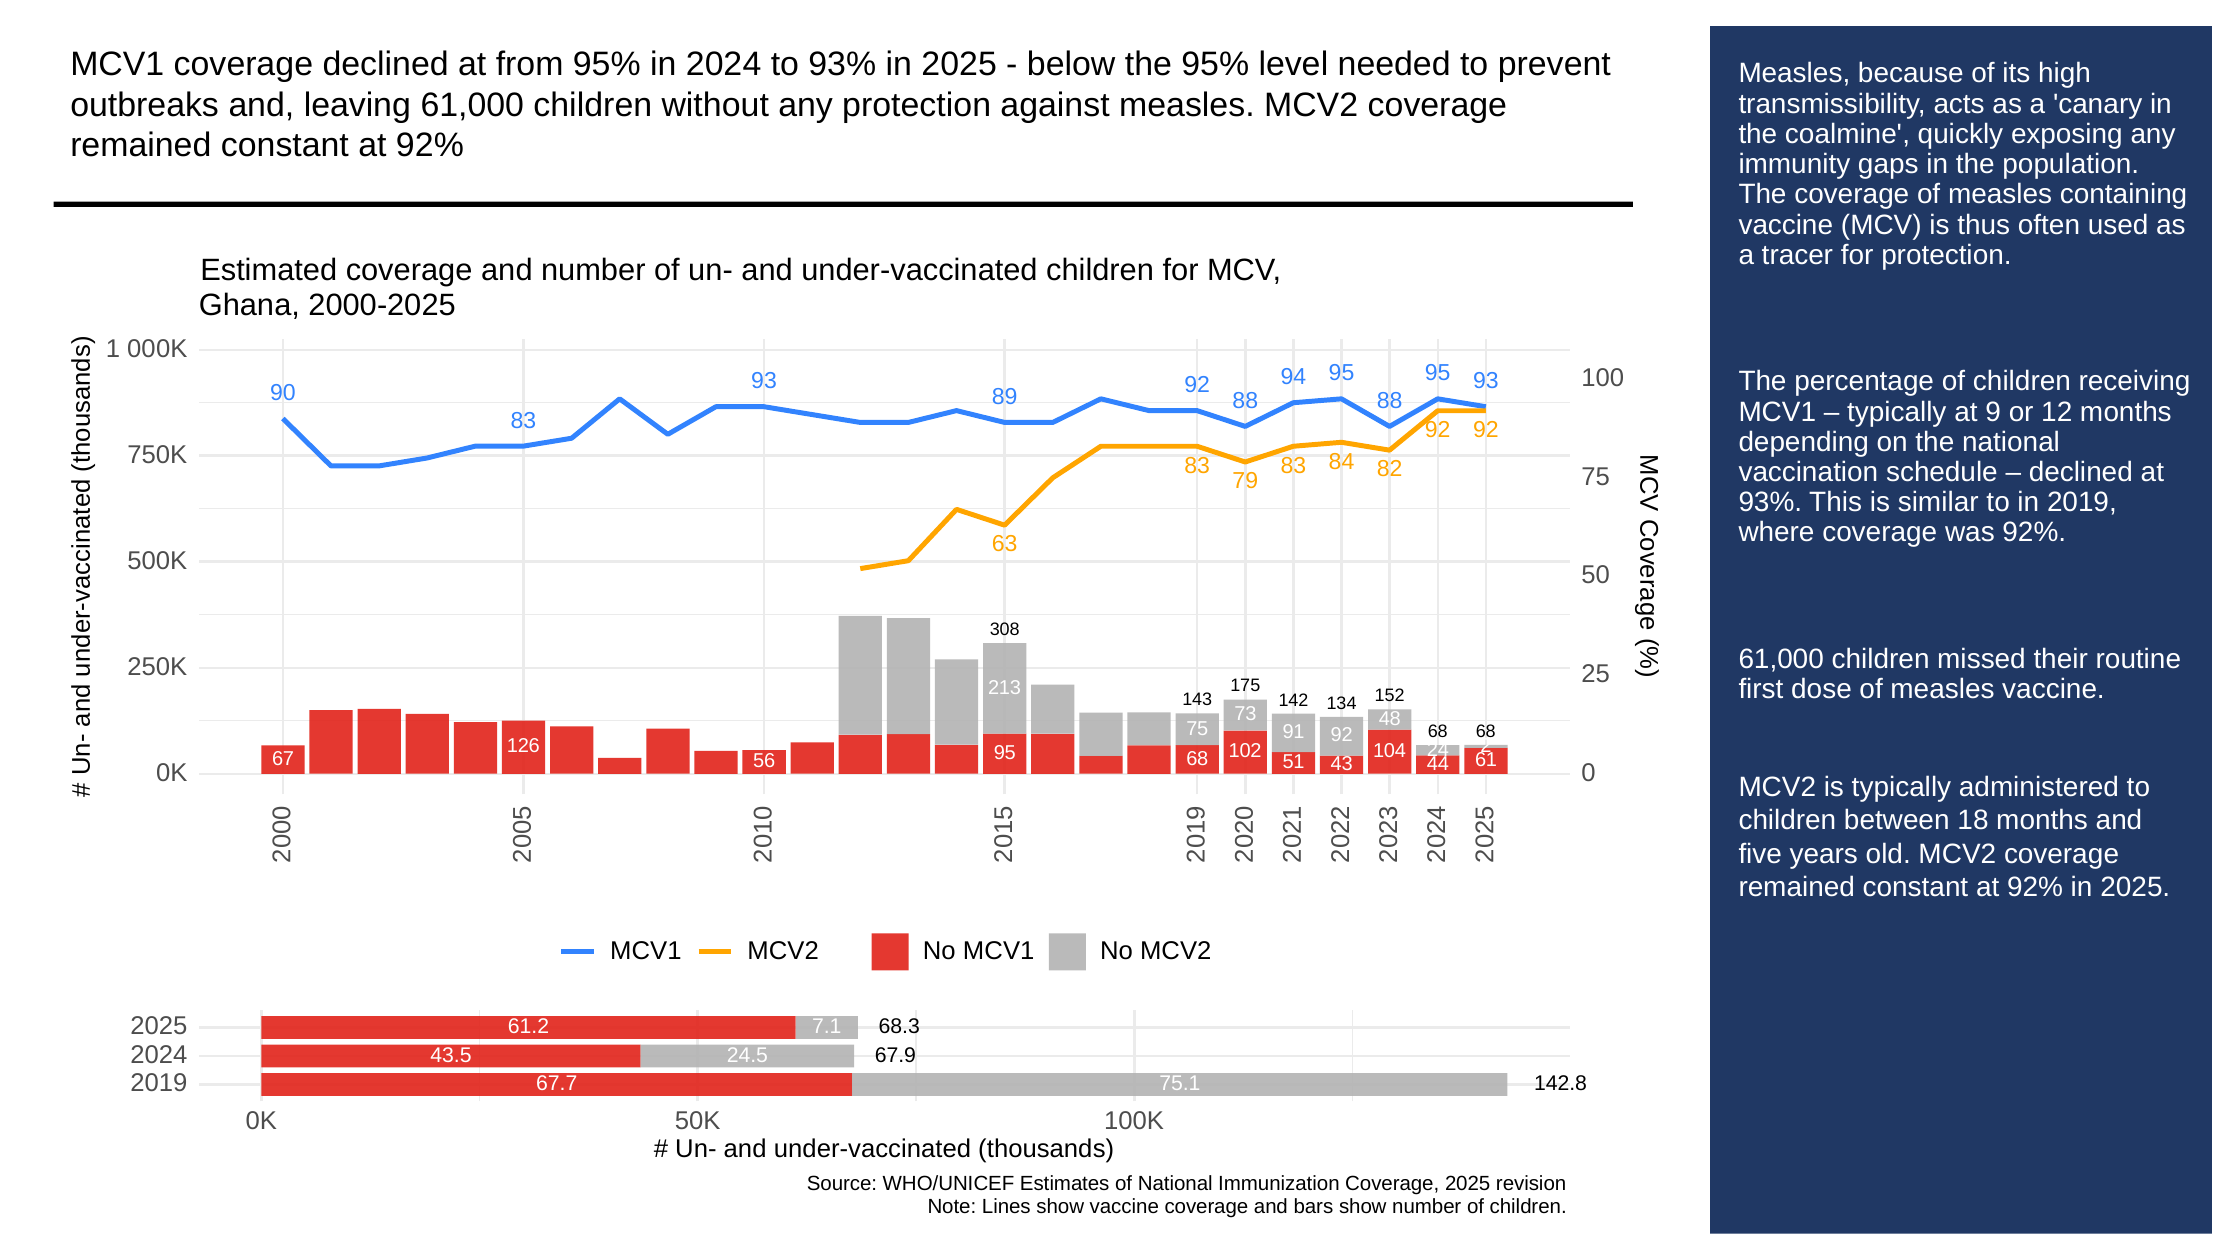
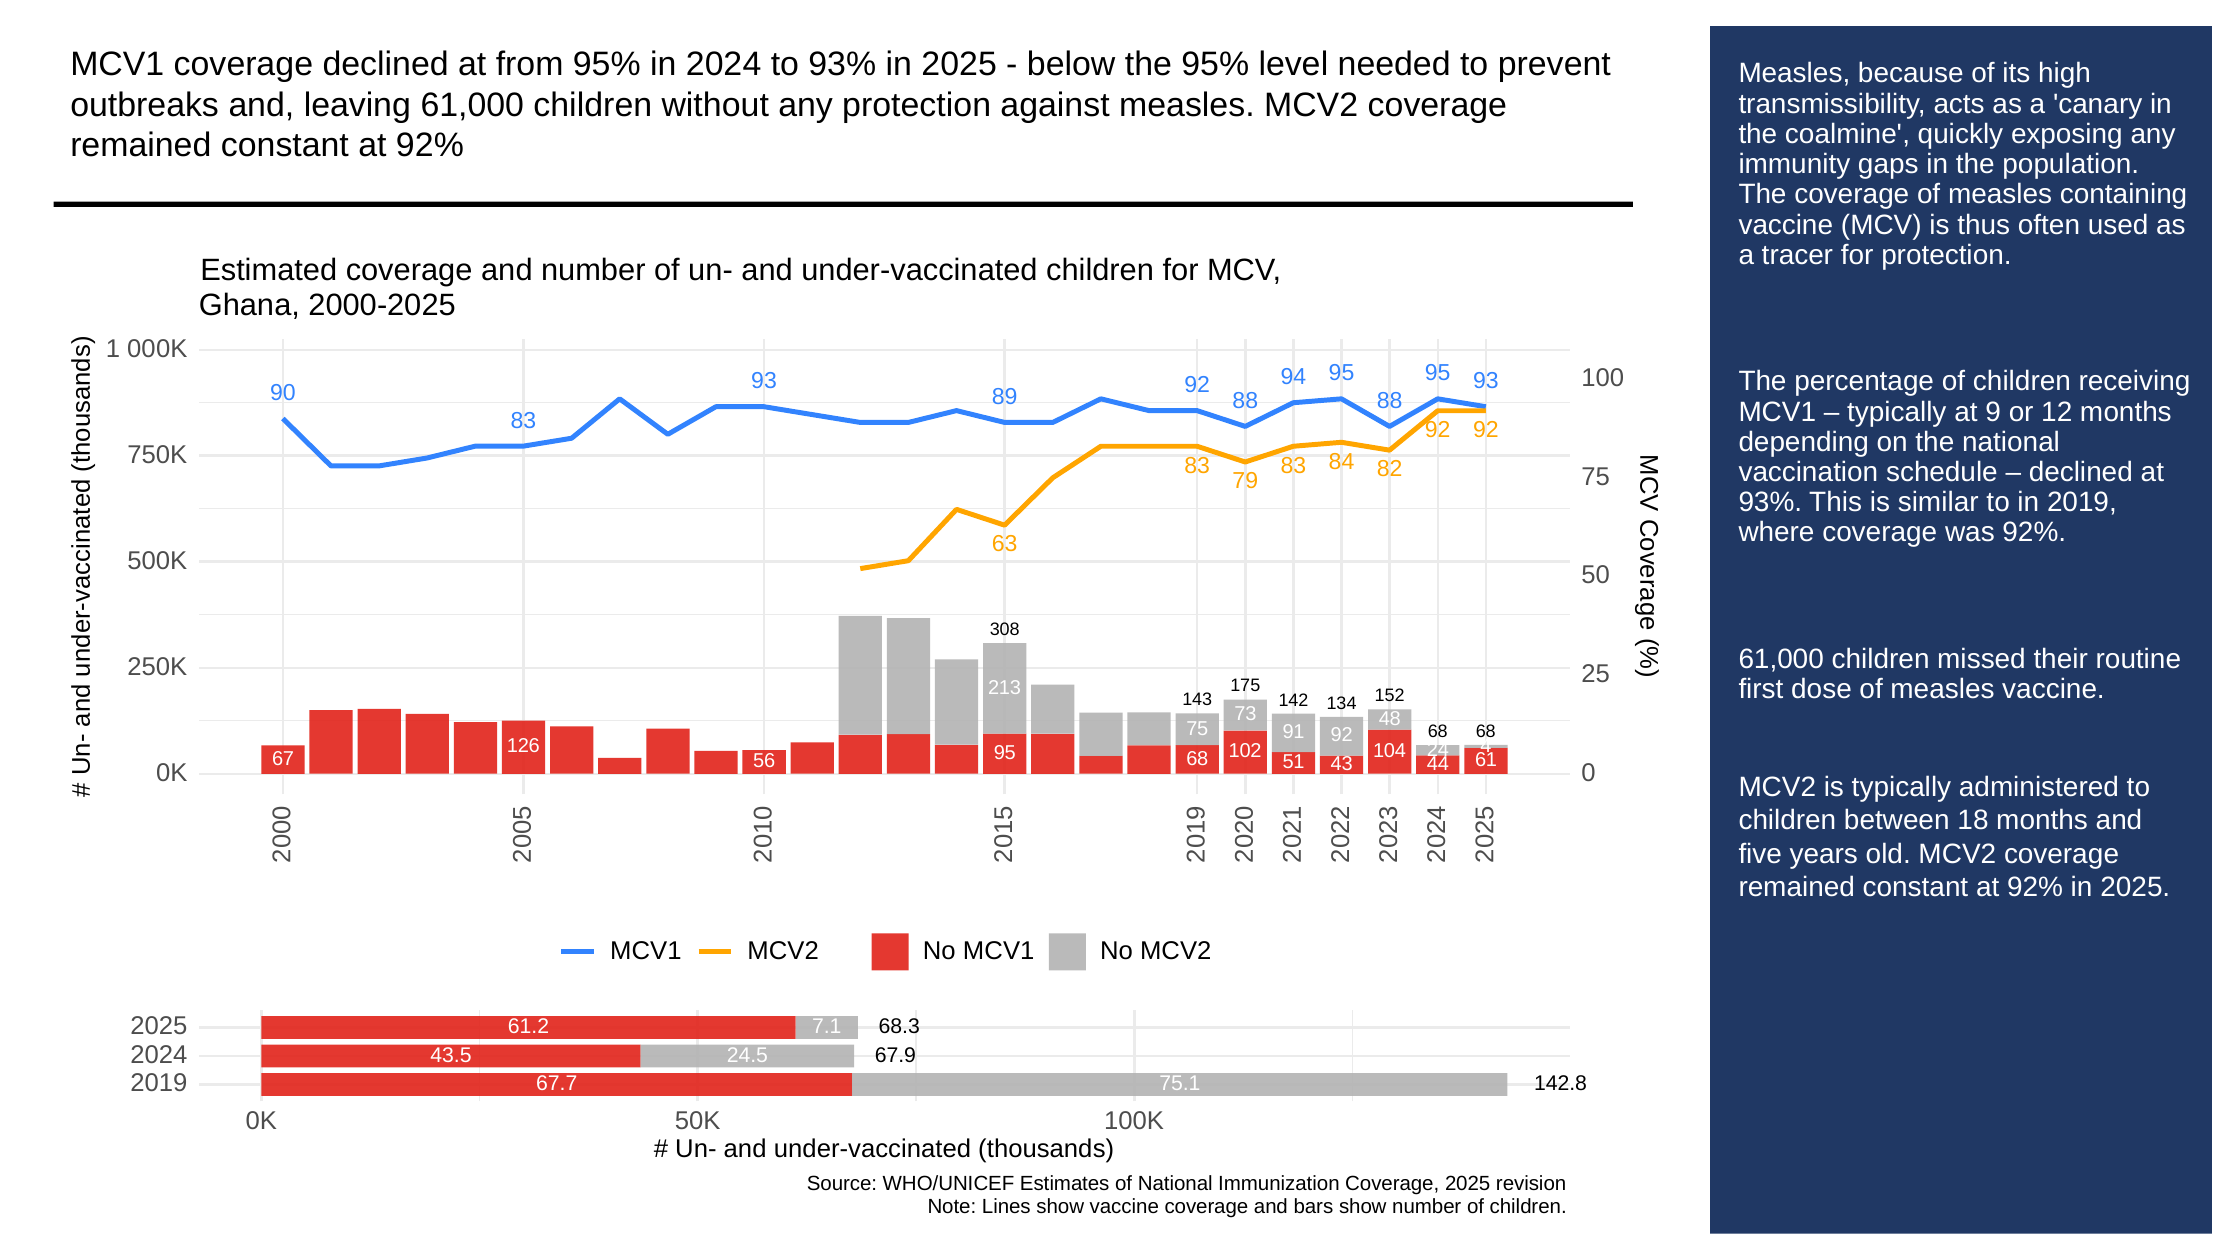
24 2: 2 -> 4 (1486, 746)
